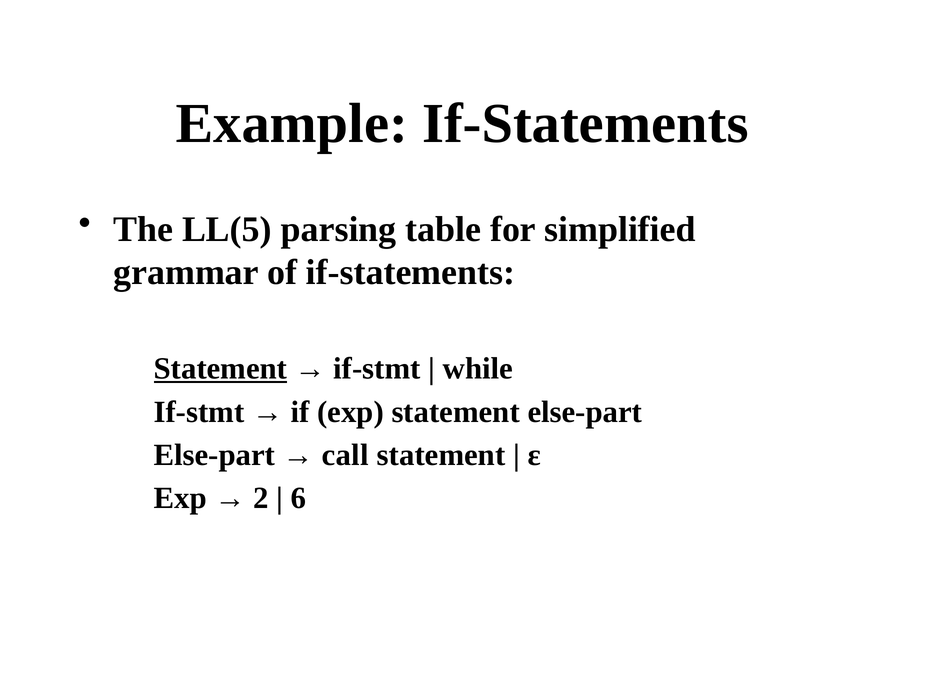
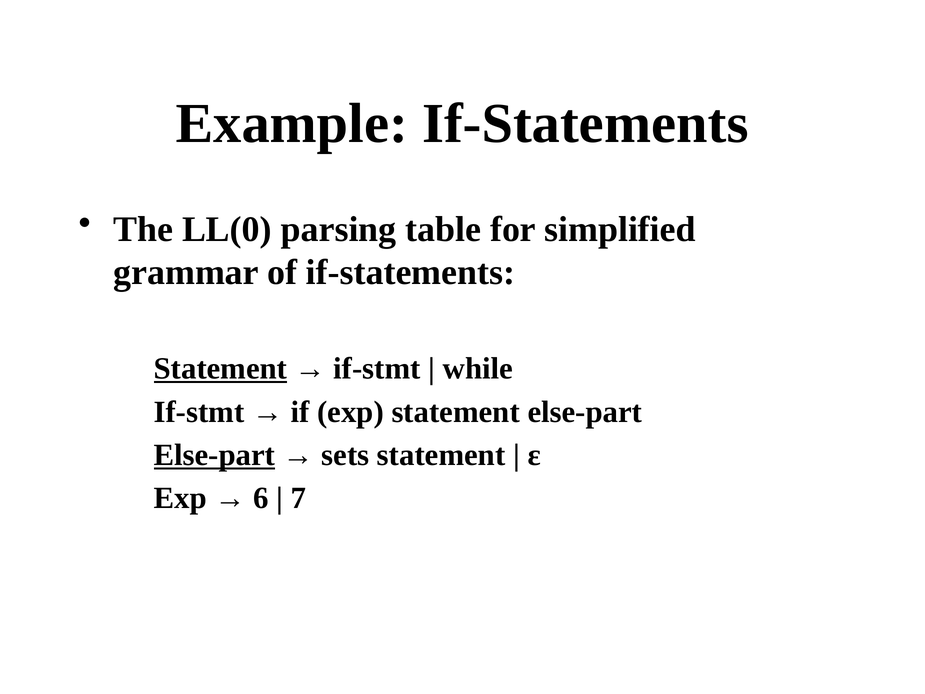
LL(5: LL(5 -> LL(0 (227, 229)
Else-part underline: none -> present (215, 455)
call: call -> sets (345, 455)
2: 2 -> 6 (261, 498)
6: 6 -> 7 (298, 498)
